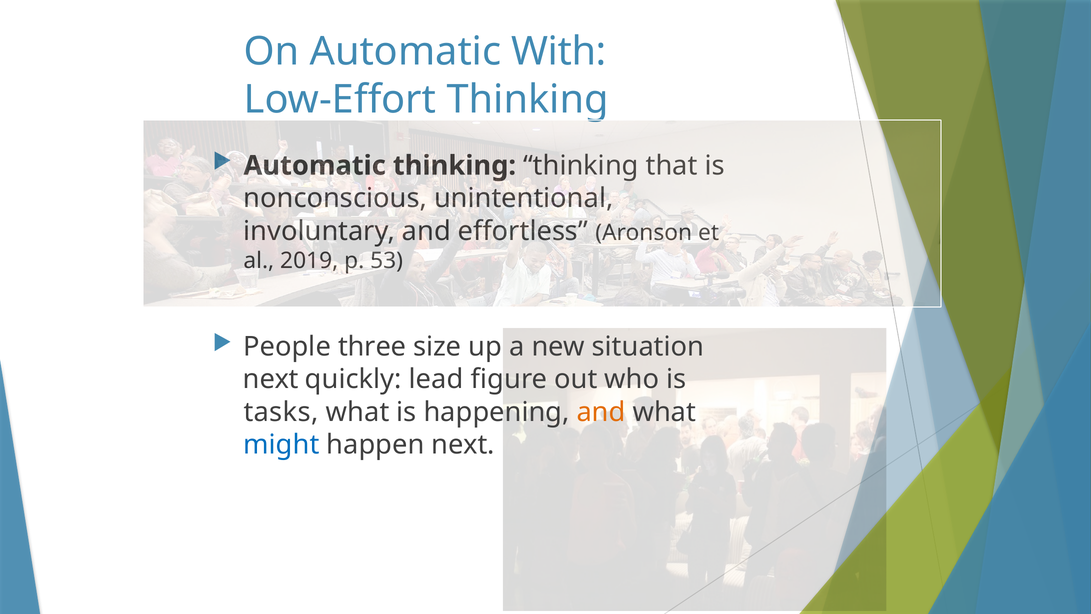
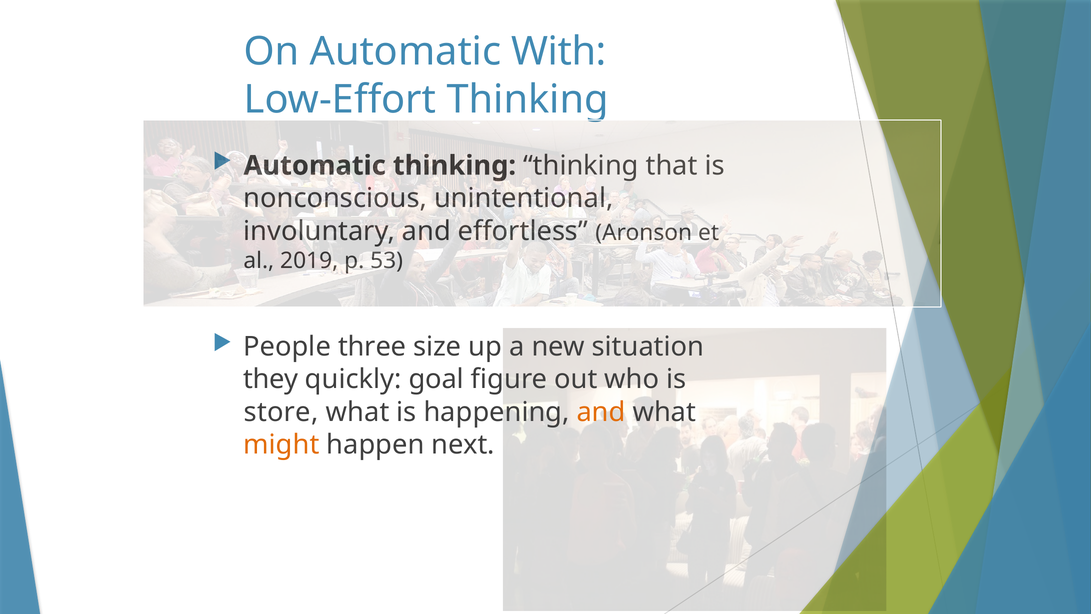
next: next -> they (271, 379)
lead: lead -> goal (436, 379)
tasks: tasks -> store (281, 412)
might colour: blue -> orange (281, 445)
